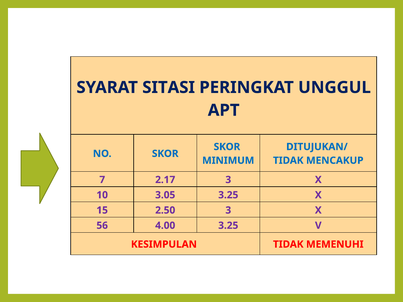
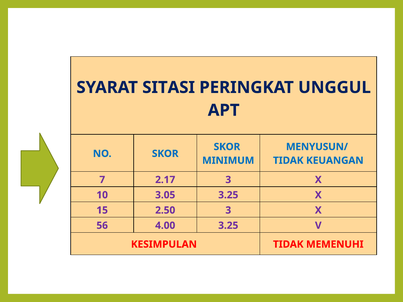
DITUJUKAN/: DITUJUKAN/ -> MENYUSUN/ (317, 147)
MENCAKUP: MENCAKUP -> KEUANGAN (335, 161)
